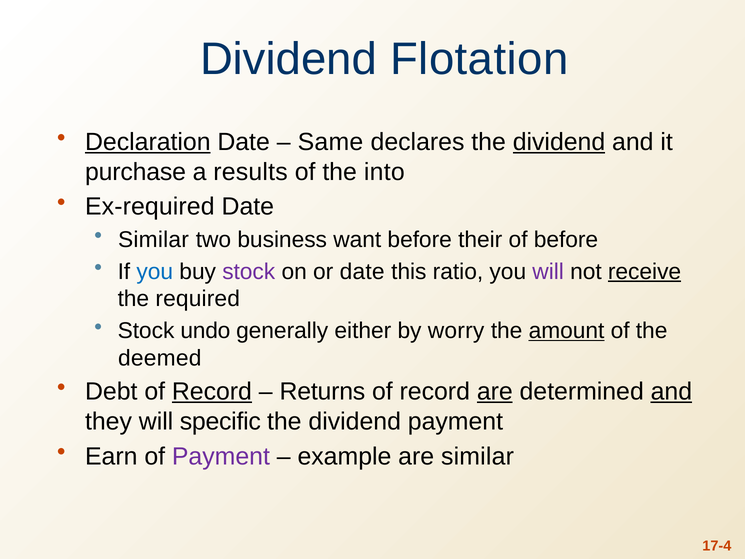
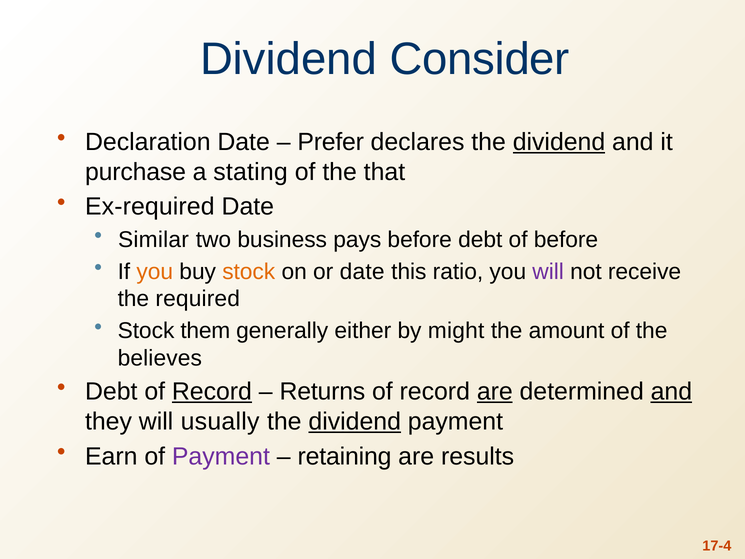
Flotation: Flotation -> Consider (480, 59)
Declaration underline: present -> none (148, 142)
Same: Same -> Prefer (331, 142)
results: results -> stating (251, 172)
into: into -> that (384, 172)
want: want -> pays (357, 240)
before their: their -> debt (480, 240)
you colour: blue -> orange (155, 271)
stock colour: purple -> orange (249, 271)
receive underline: present -> none (645, 271)
undo: undo -> them (205, 331)
worry: worry -> might (456, 331)
amount underline: present -> none (567, 331)
deemed: deemed -> believes (160, 358)
specific: specific -> usually (220, 421)
dividend underline: none -> present (355, 421)
example: example -> retaining (345, 456)
are similar: similar -> results (478, 456)
